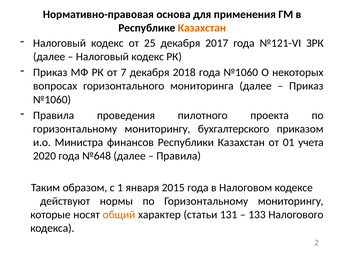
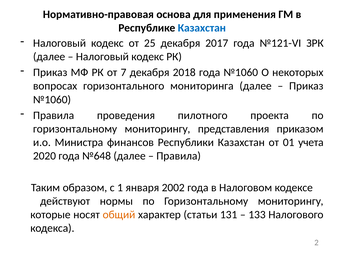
Казахстан colour: orange -> blue (202, 28)
бухгалтерского: бухгалтерского -> представления (234, 129)
2015: 2015 -> 2002 (173, 188)
